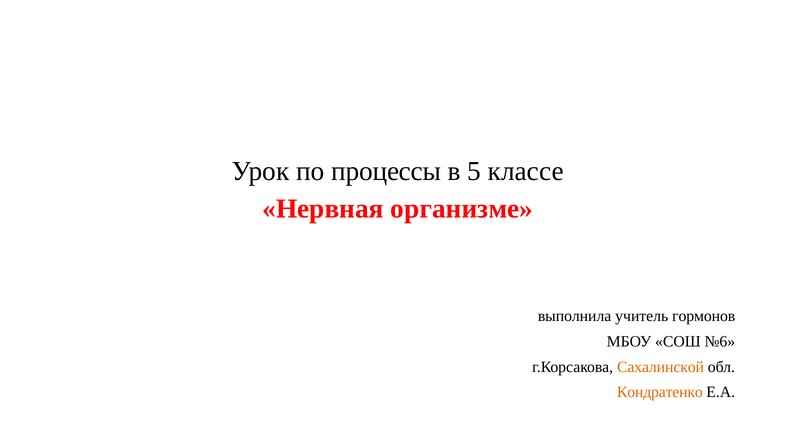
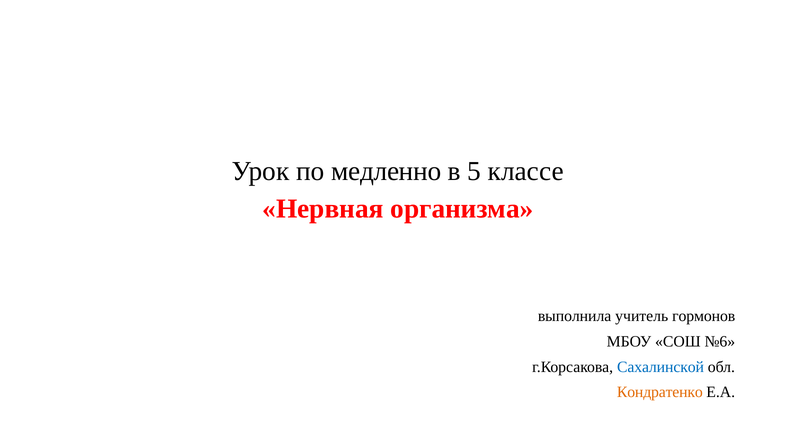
процессы: процессы -> медленно (386, 171)
организме: организме -> организма (462, 209)
Сахалинской colour: orange -> blue (661, 367)
